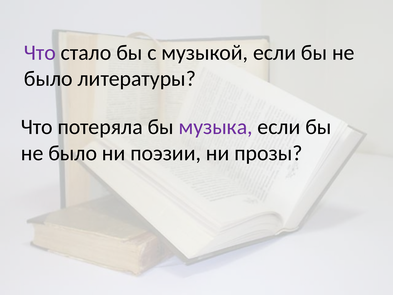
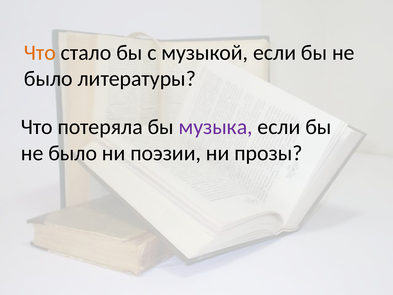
Что colour: purple -> orange (40, 53)
